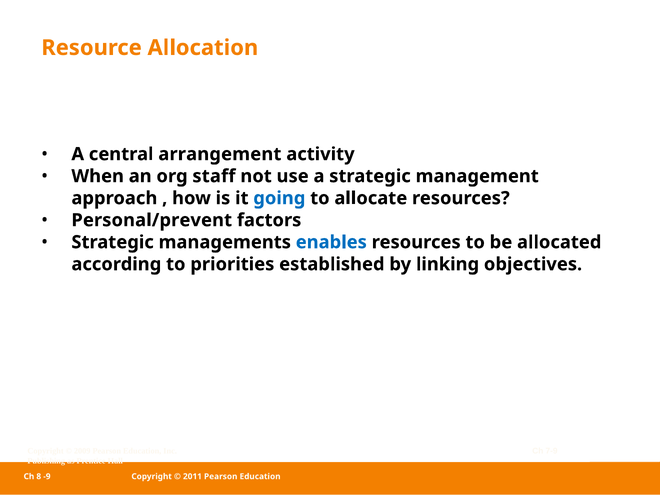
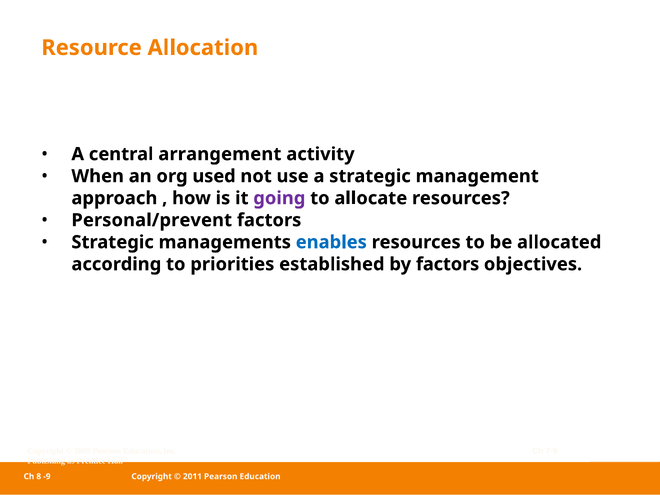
staff: staff -> used (214, 176)
going colour: blue -> purple (279, 198)
by linking: linking -> factors (448, 264)
